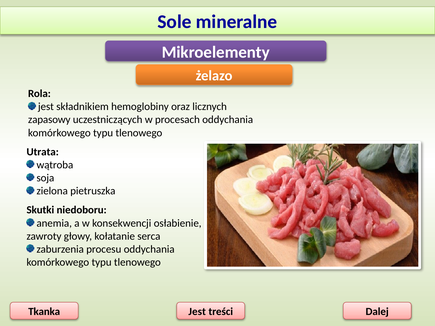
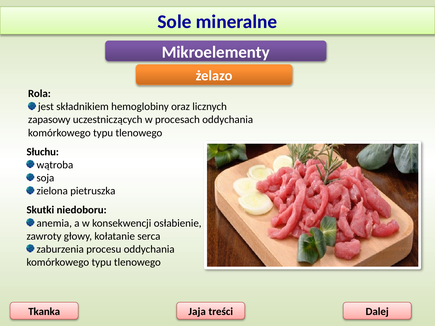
Utrata: Utrata -> Słuchu (43, 152)
Jest: Jest -> Jaja (197, 312)
